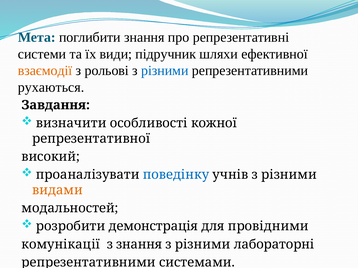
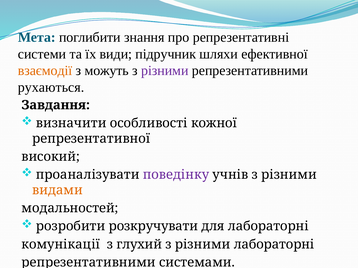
рольові: рольові -> можуть (107, 71)
різними colour: blue -> purple (165, 71)
поведінку colour: blue -> purple (176, 175)
демонстрація: демонстрація -> розкручувати (153, 227)
для провідними: провідними -> лабораторні (268, 227)
з знання: знання -> глухий (139, 245)
